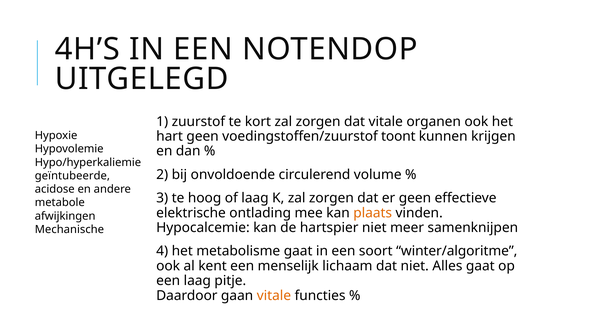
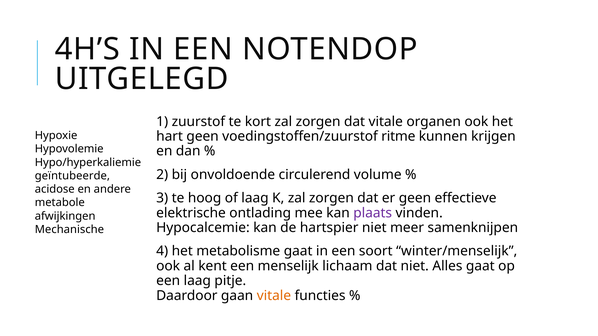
toont: toont -> ritme (398, 136)
plaats colour: orange -> purple (373, 213)
winter/algoritme: winter/algoritme -> winter/menselijk (457, 251)
